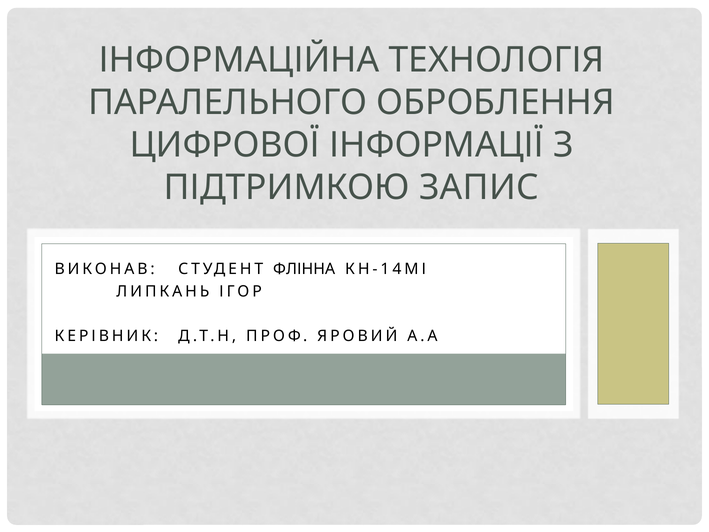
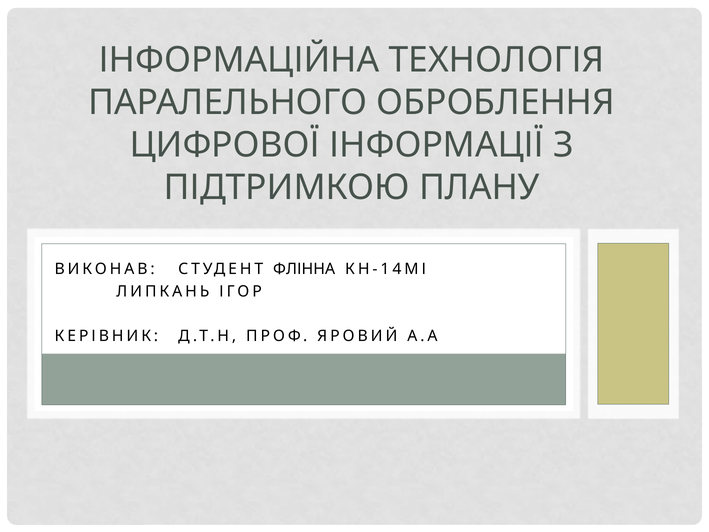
ЗАПИС: ЗАПИС -> ПЛАНУ (479, 188)
